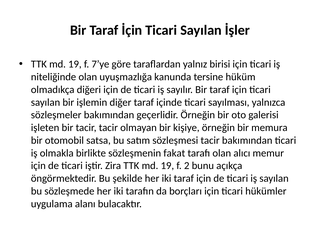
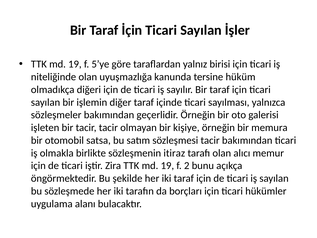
7’ye: 7’ye -> 5’ye (100, 64)
fakat: fakat -> itiraz (174, 153)
